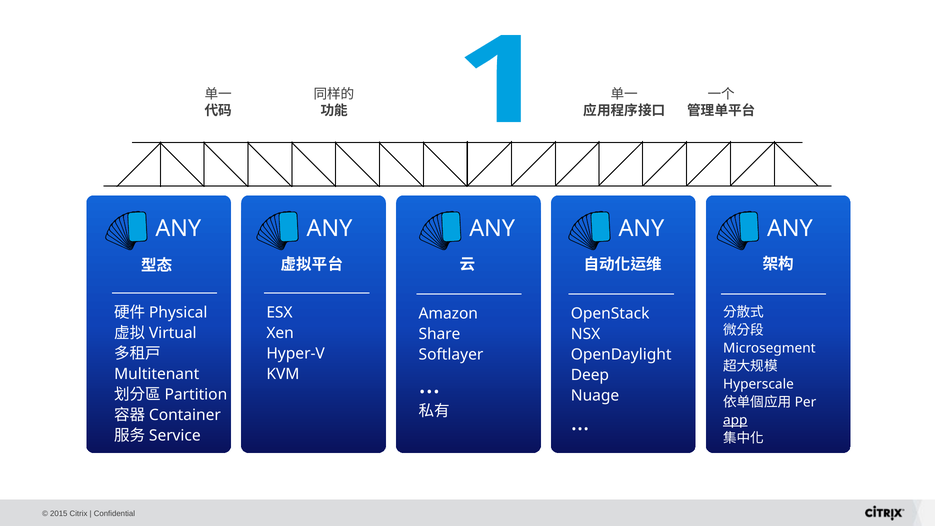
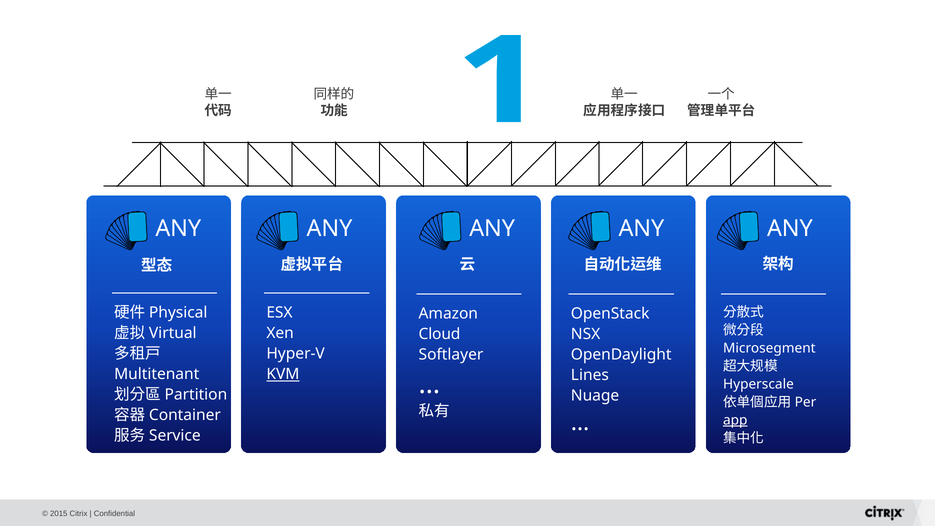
Share: Share -> Cloud (440, 334)
KVM underline: none -> present (283, 374)
Deep: Deep -> Lines (590, 375)
